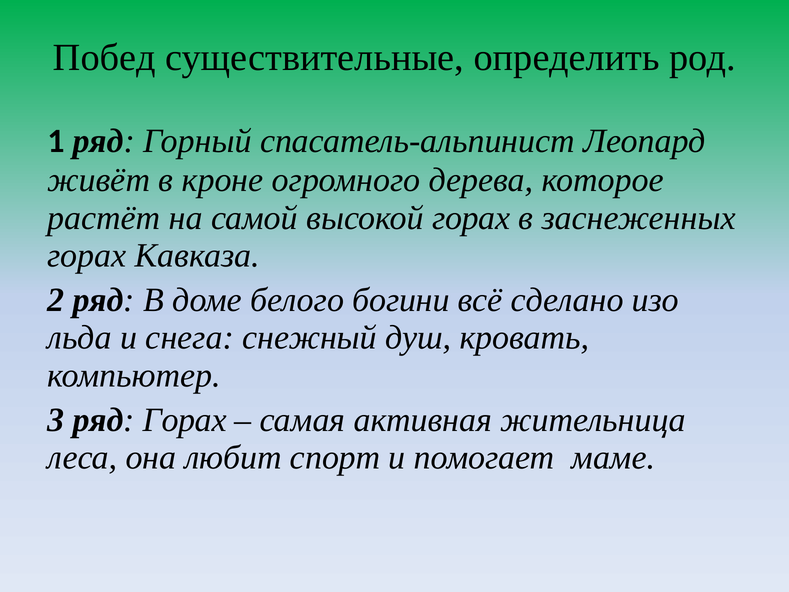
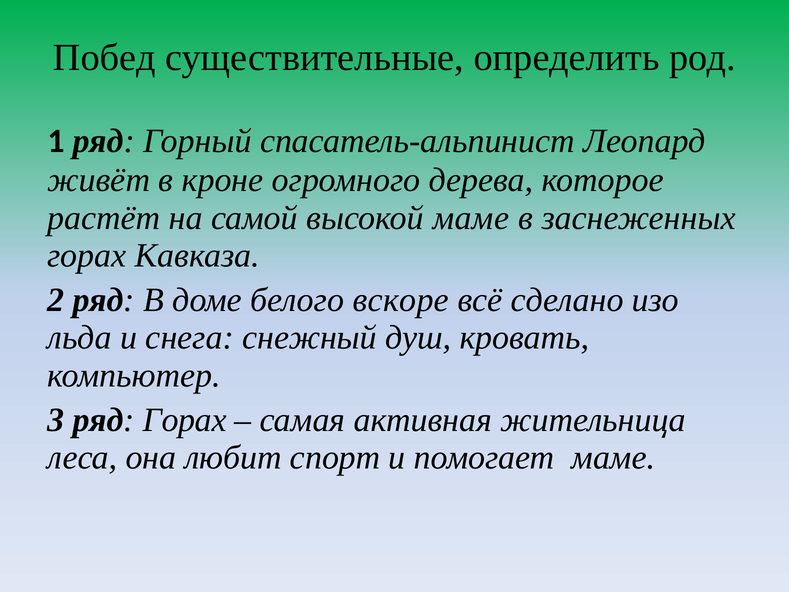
высокой горах: горах -> маме (471, 218)
богини: богини -> вскоре (401, 300)
